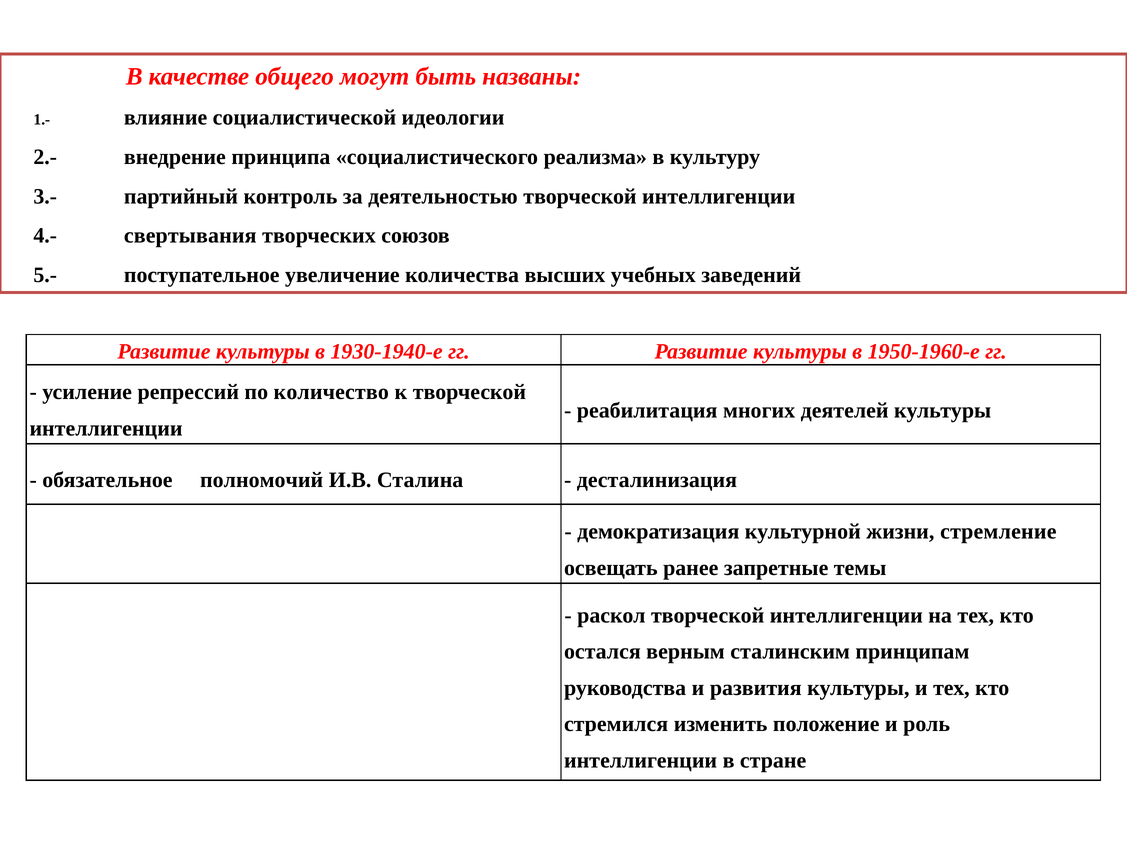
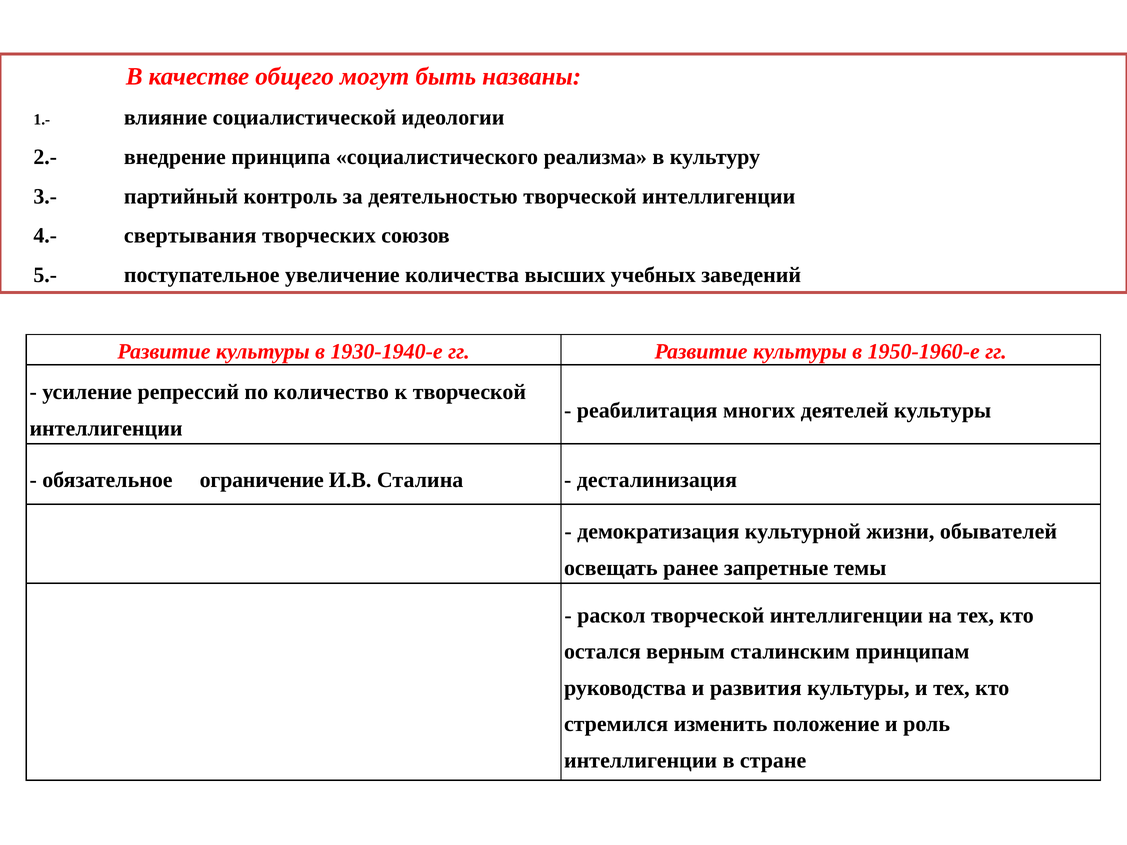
полномочий: полномочий -> ограничение (262, 480)
стремление: стремление -> обывателей (998, 532)
